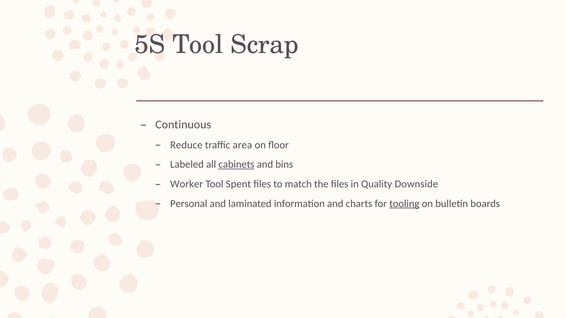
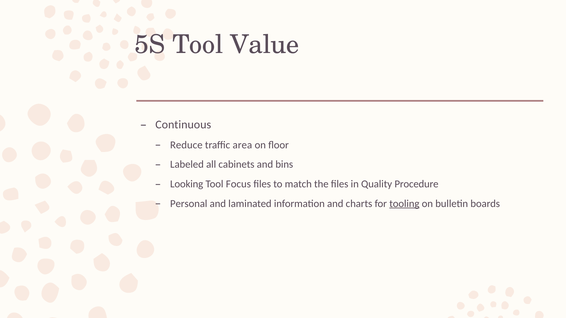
Scrap: Scrap -> Value (265, 45)
cabinets underline: present -> none (236, 165)
Worker: Worker -> Looking (187, 184)
Spent: Spent -> Focus (238, 184)
Downside: Downside -> Procedure (417, 184)
